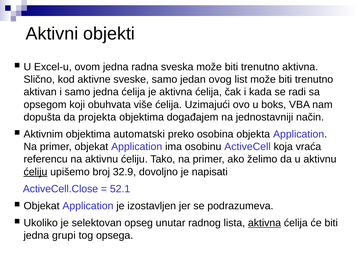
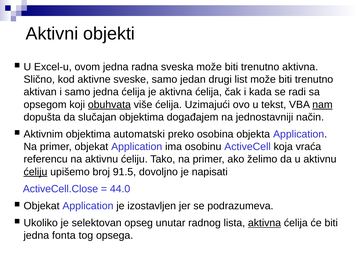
ovog: ovog -> drugi (220, 79)
obuhvata underline: none -> present (109, 104)
boks: boks -> tekst (274, 104)
nam underline: none -> present (322, 104)
projekta: projekta -> slučajan (97, 117)
32.9: 32.9 -> 91.5 (124, 172)
52.1: 52.1 -> 44.0 (120, 189)
grupi: grupi -> fonta (64, 235)
